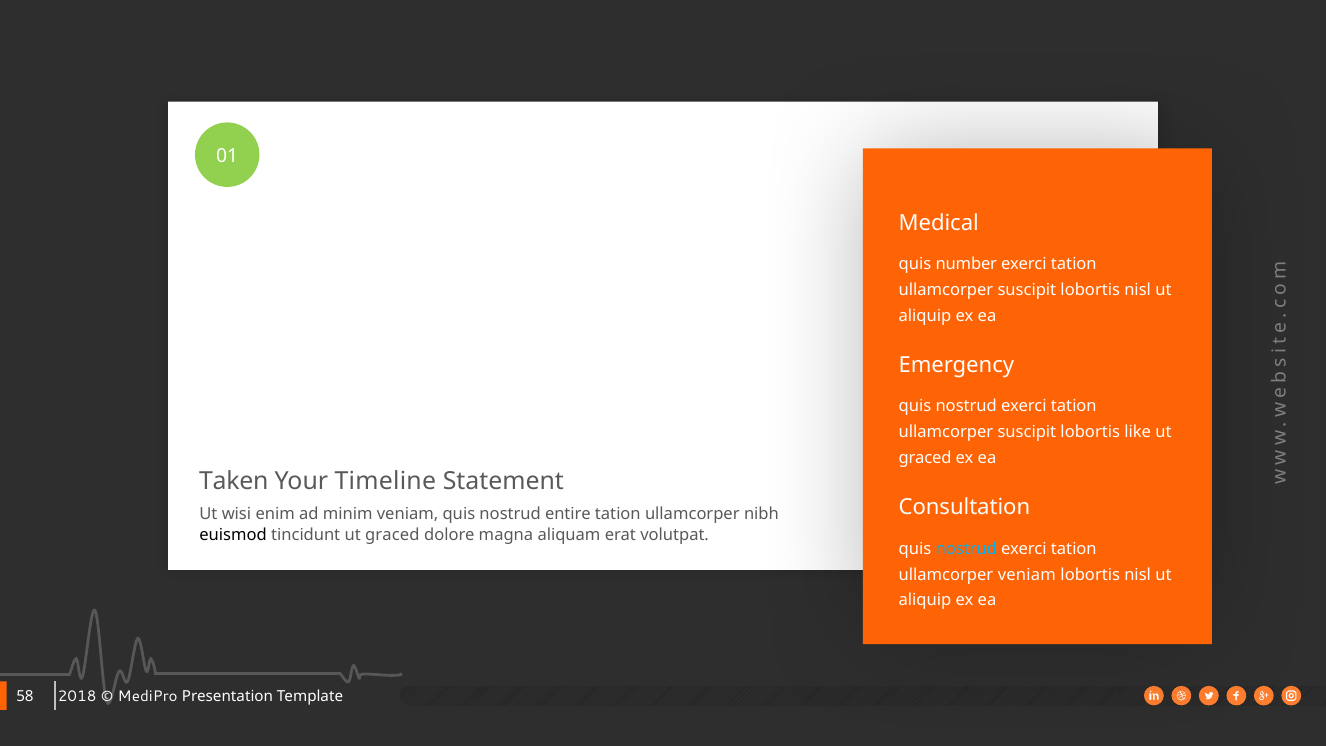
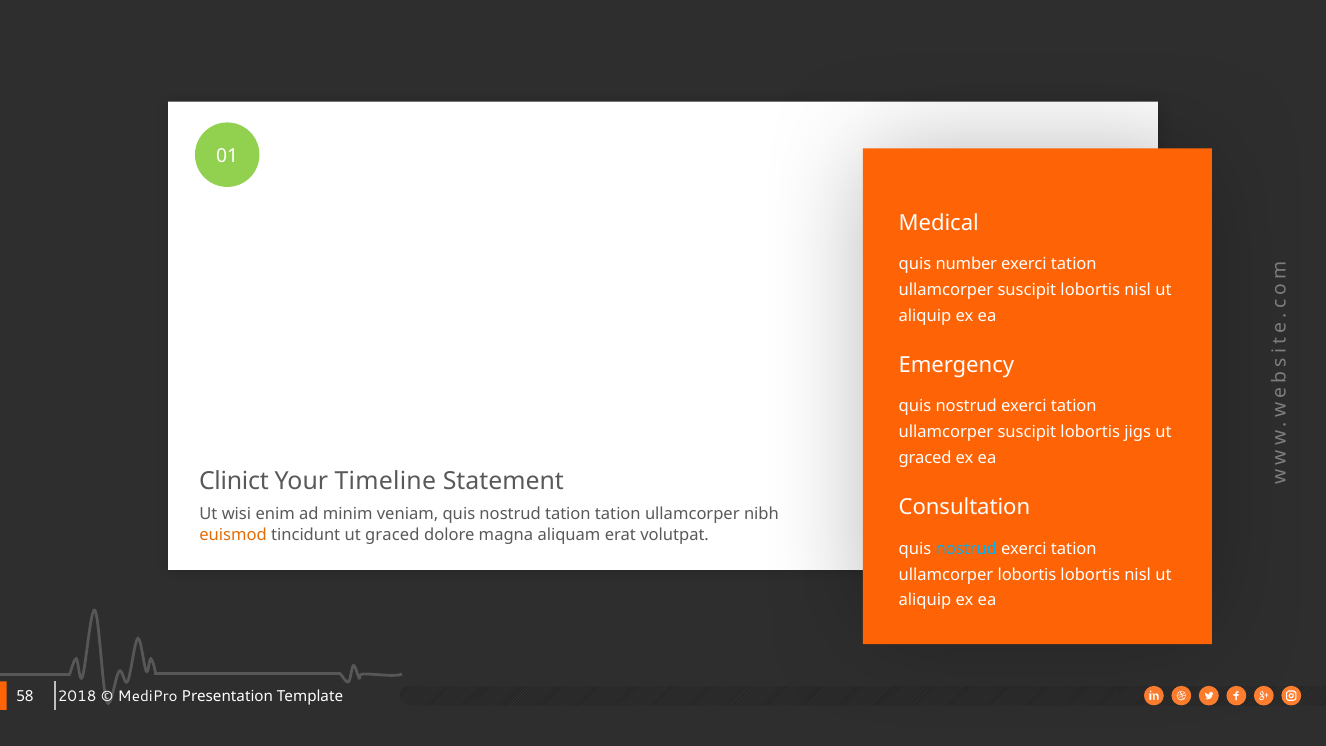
like: like -> jigs (1138, 432)
Taken: Taken -> Clinict (234, 481)
nostrud entire: entire -> tation (568, 514)
euismod colour: black -> orange (233, 535)
ullamcorper veniam: veniam -> lobortis (1027, 575)
